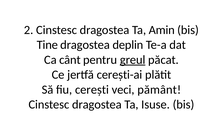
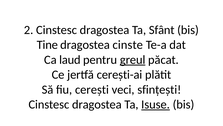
Amin: Amin -> Sfânt (162, 30)
deplin: deplin -> cinste (128, 45)
cânt: cânt -> laud (70, 60)
pământ: pământ -> sfințești (159, 89)
Isuse underline: none -> present (156, 104)
